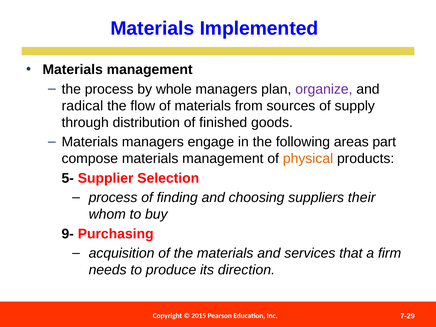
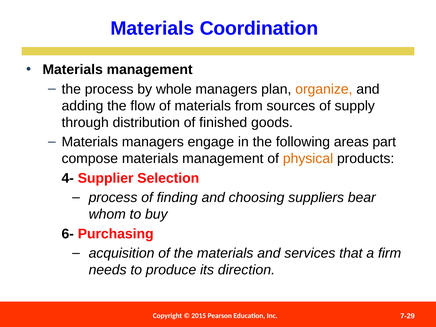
Implemented: Implemented -> Coordination (259, 29)
organize colour: purple -> orange (324, 89)
radical: radical -> adding (82, 106)
5-: 5- -> 4- (68, 178)
their: their -> bear (362, 198)
9-: 9- -> 6- (68, 234)
